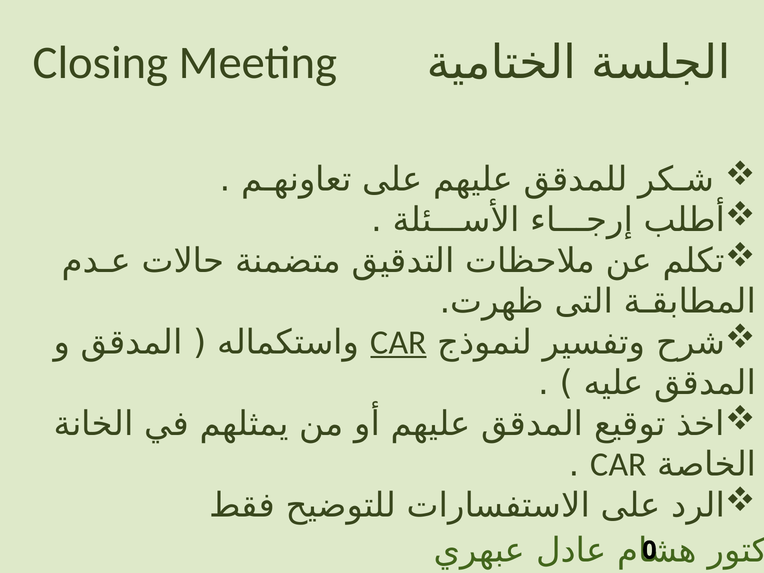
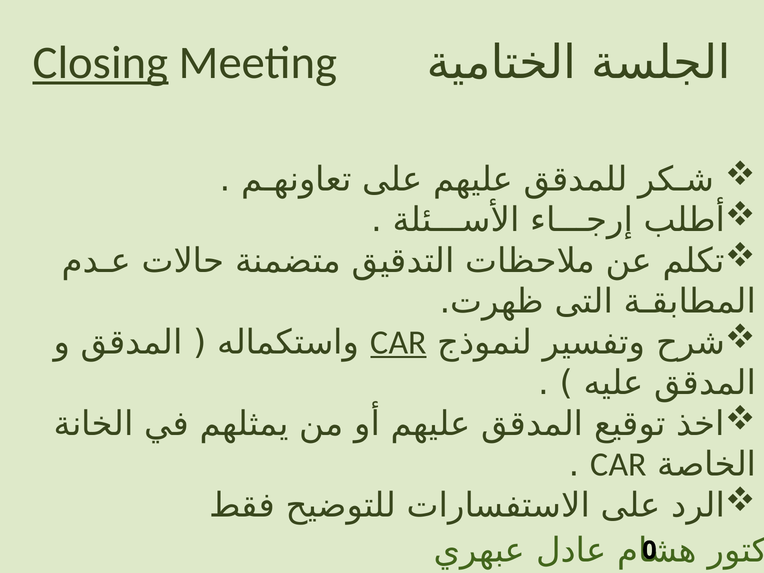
Closing underline: none -> present (100, 63)
